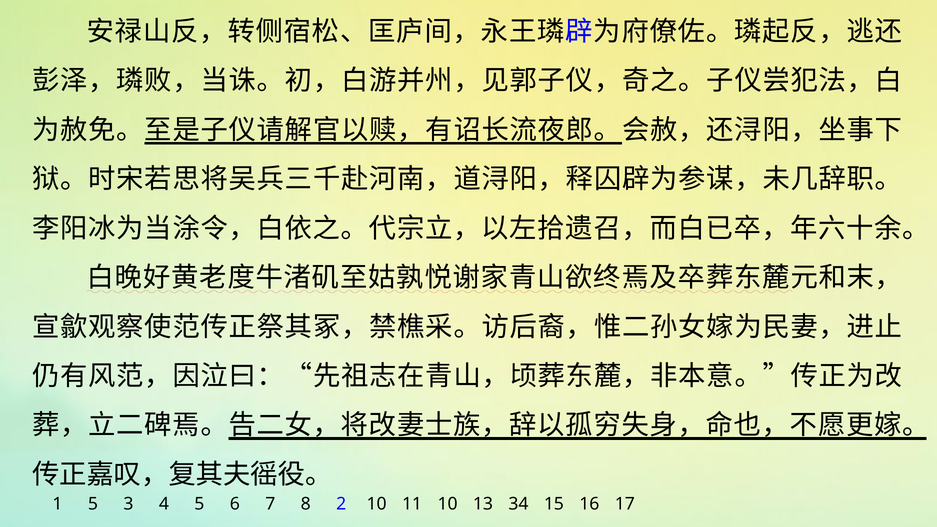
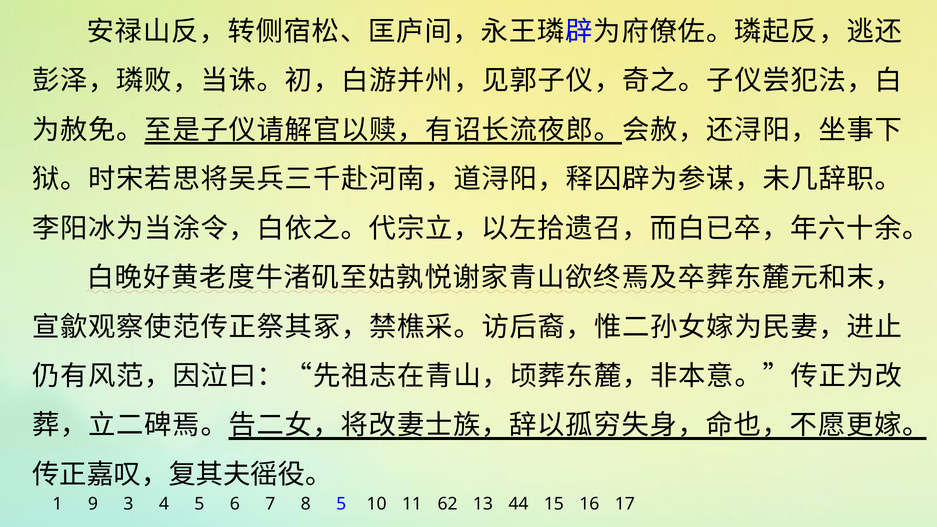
1 5: 5 -> 9 (93, 504)
8 2: 2 -> 5 (341, 504)
10 10: 10 -> 62 (448, 504)
34: 34 -> 44 (518, 504)
